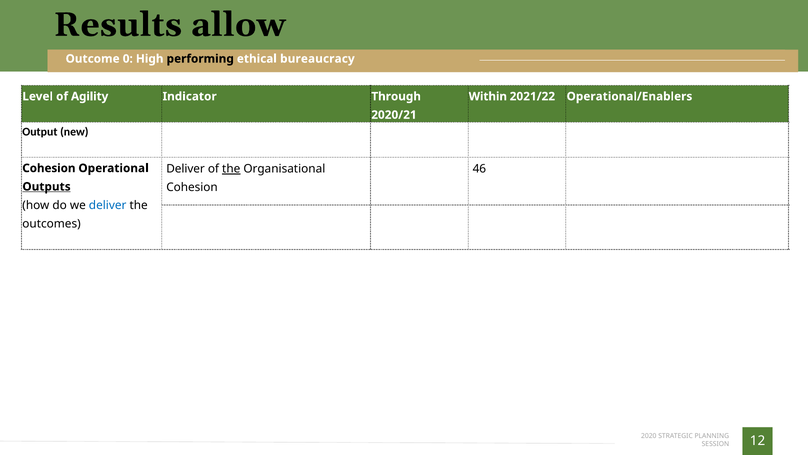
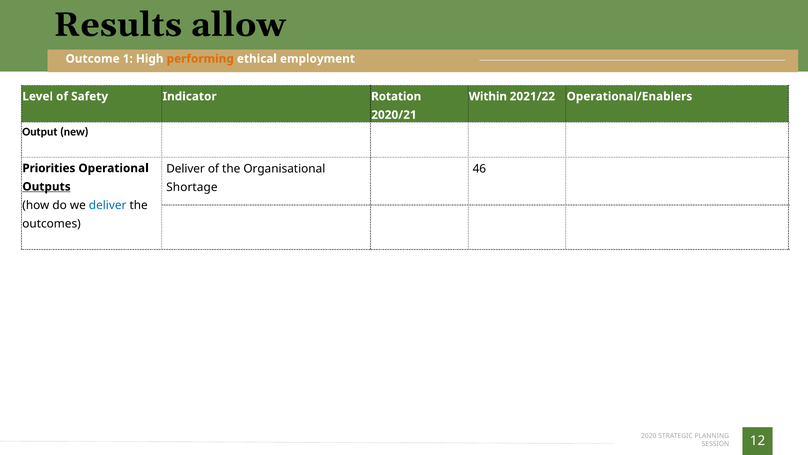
0: 0 -> 1 (128, 59)
performing colour: black -> orange (200, 59)
bureaucracy: bureaucracy -> employment (317, 59)
Agility: Agility -> Safety (90, 96)
Through: Through -> Rotation (396, 96)
the underline: present -> none (231, 169)
Cohesion: Cohesion -> Priorities (49, 168)
Cohesion: Cohesion -> Shortage (192, 187)
